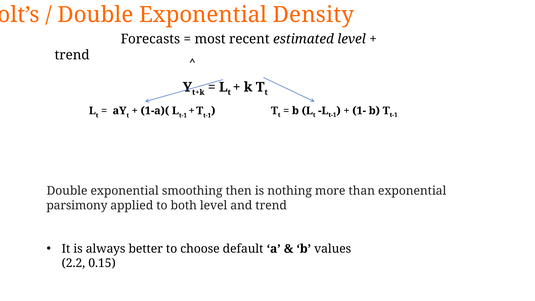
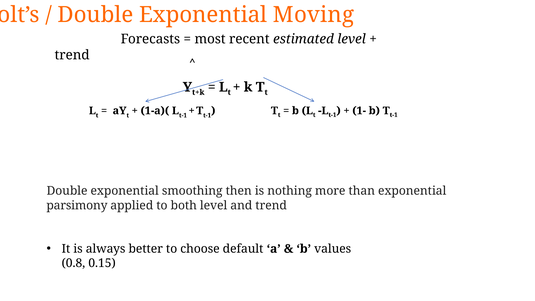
Density: Density -> Moving (314, 15)
2.2: 2.2 -> 0.8 (73, 263)
